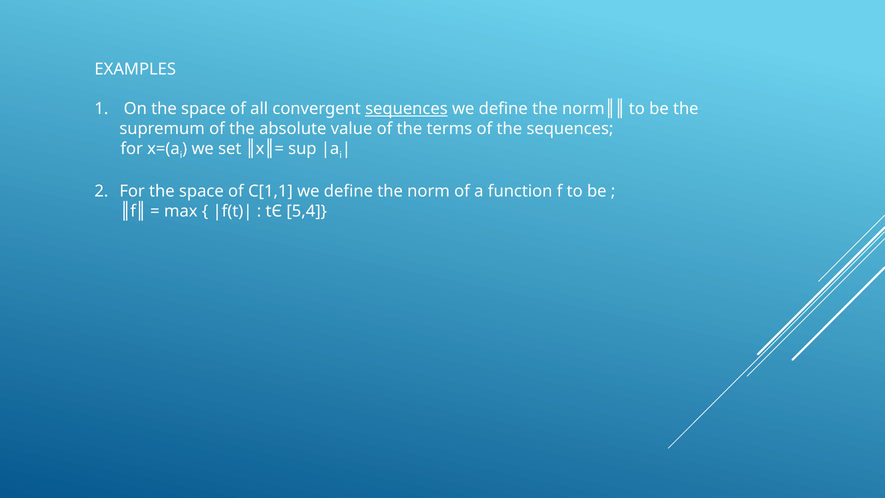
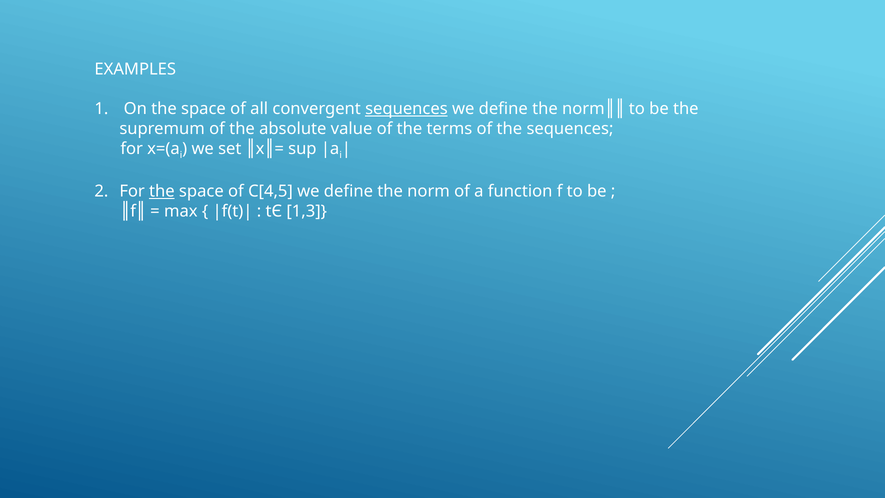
the underline: none -> present (162, 191)
C[1,1: C[1,1 -> C[4,5 (271, 191)
5,4: 5,4 -> 1,3 (307, 211)
